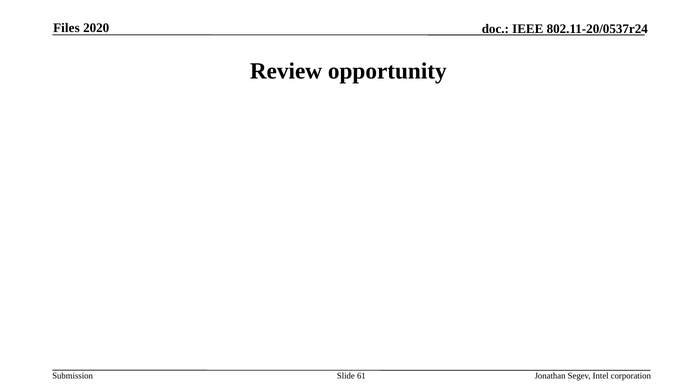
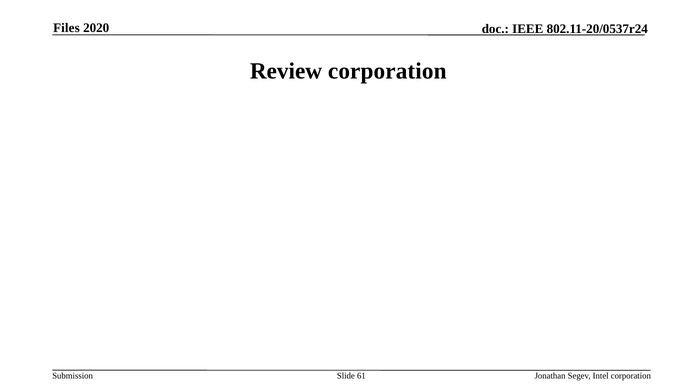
Review opportunity: opportunity -> corporation (387, 71)
